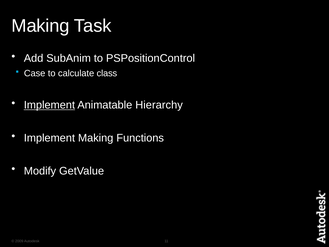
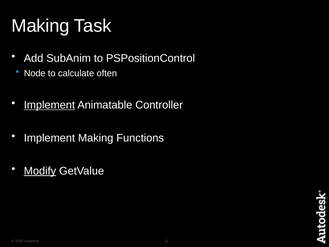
Case: Case -> Node (35, 73)
class: class -> often (107, 73)
Hierarchy: Hierarchy -> Controller (159, 105)
Modify underline: none -> present (40, 171)
